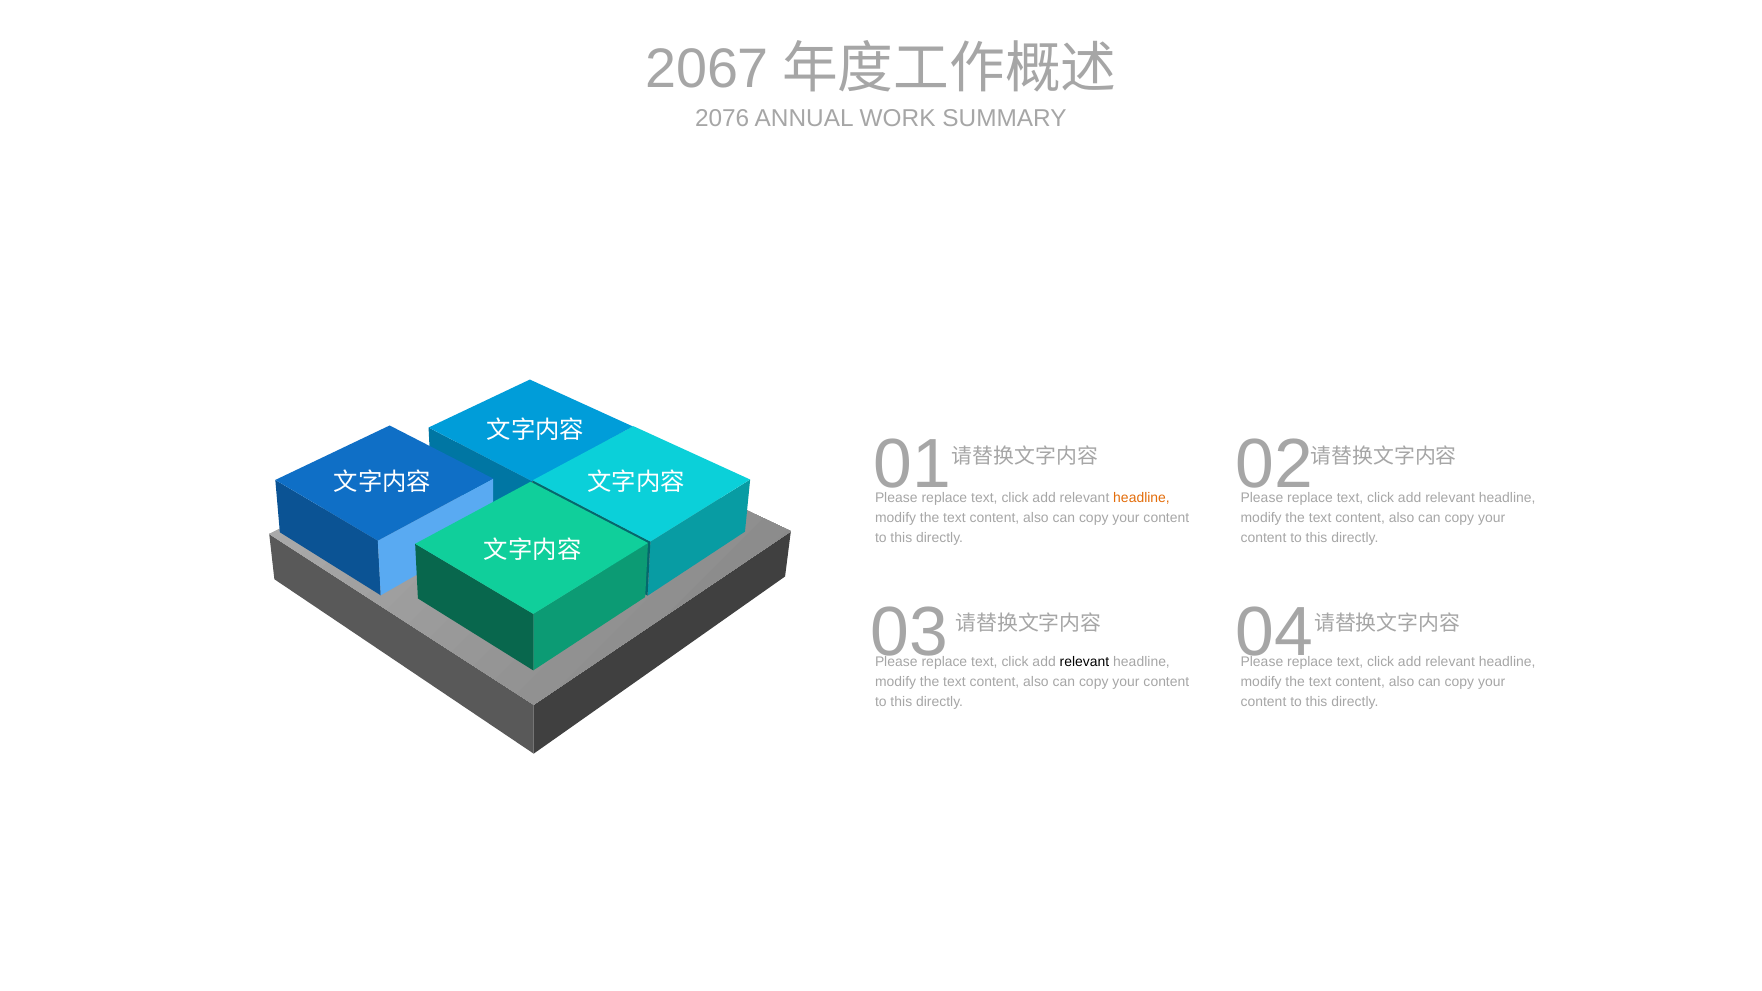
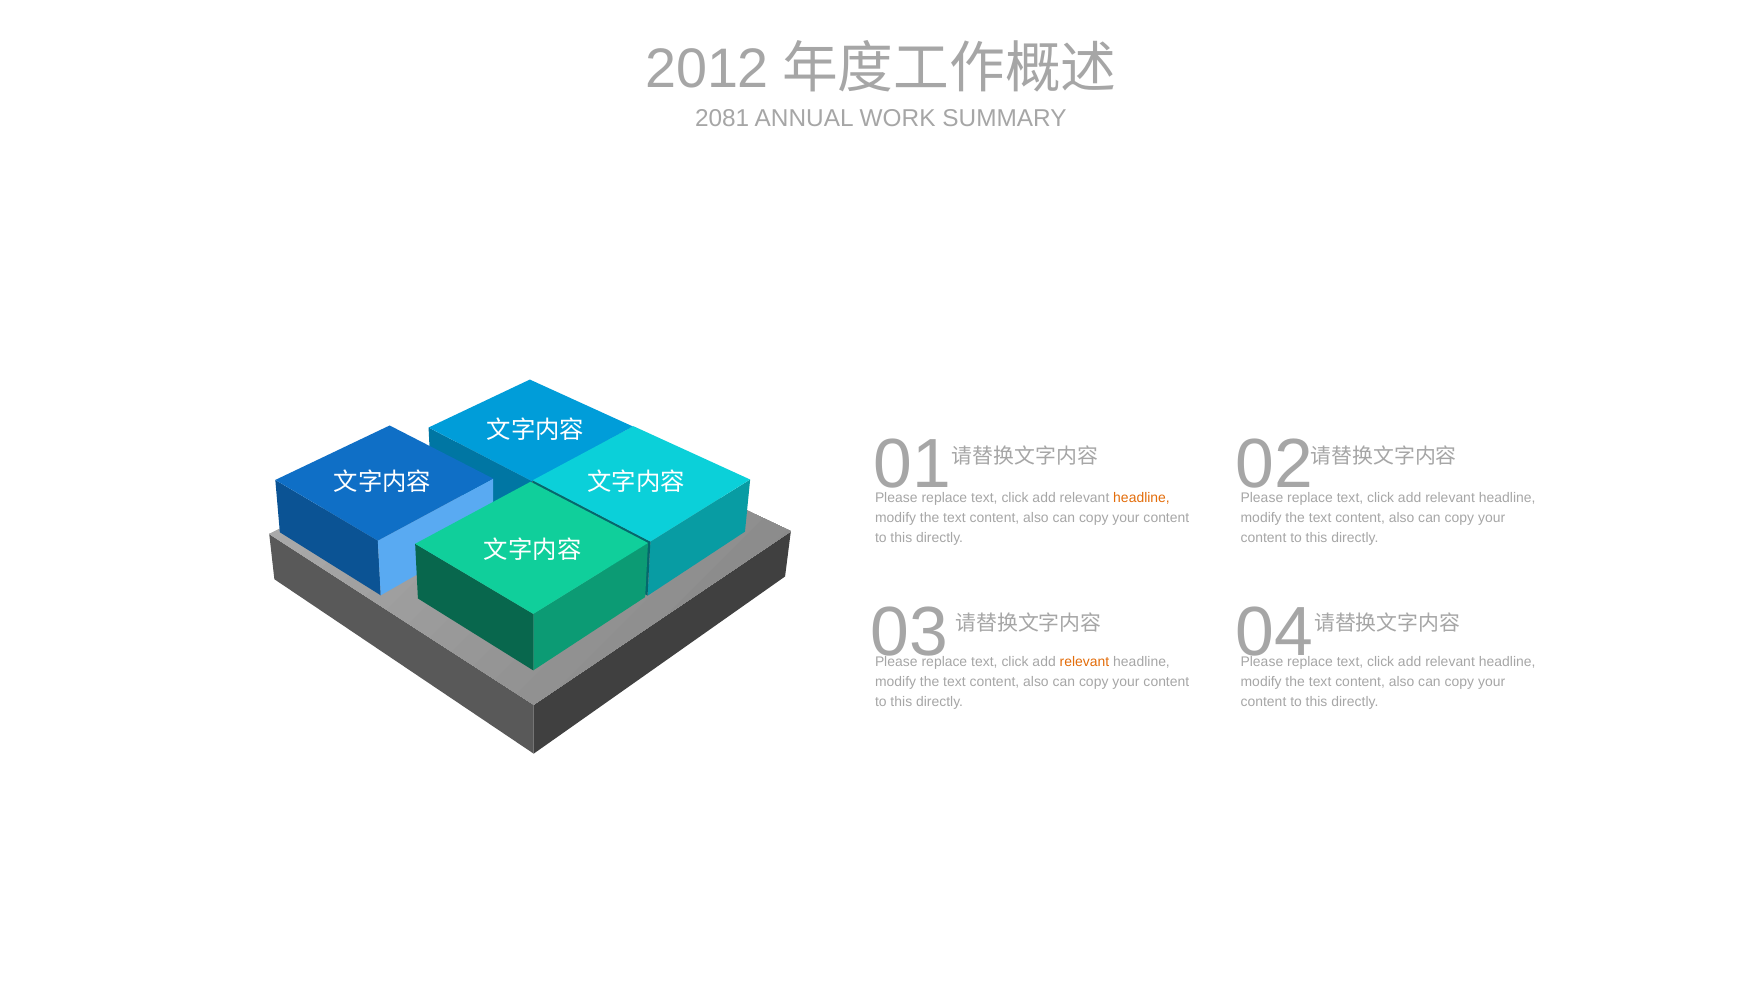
2067: 2067 -> 2012 (707, 70)
2076: 2076 -> 2081 (722, 118)
relevant colour: black -> orange (1085, 662)
